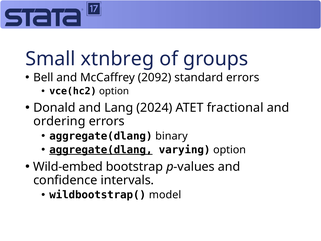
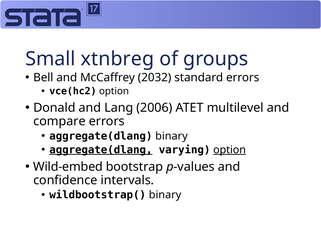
2092: 2092 -> 2032 (155, 77)
2024: 2024 -> 2006 (154, 108)
fractional: fractional -> multilevel (235, 108)
ordering: ordering -> compare (59, 121)
option underline: none -> present (230, 150)
wildbootstrap( model: model -> binary (165, 195)
